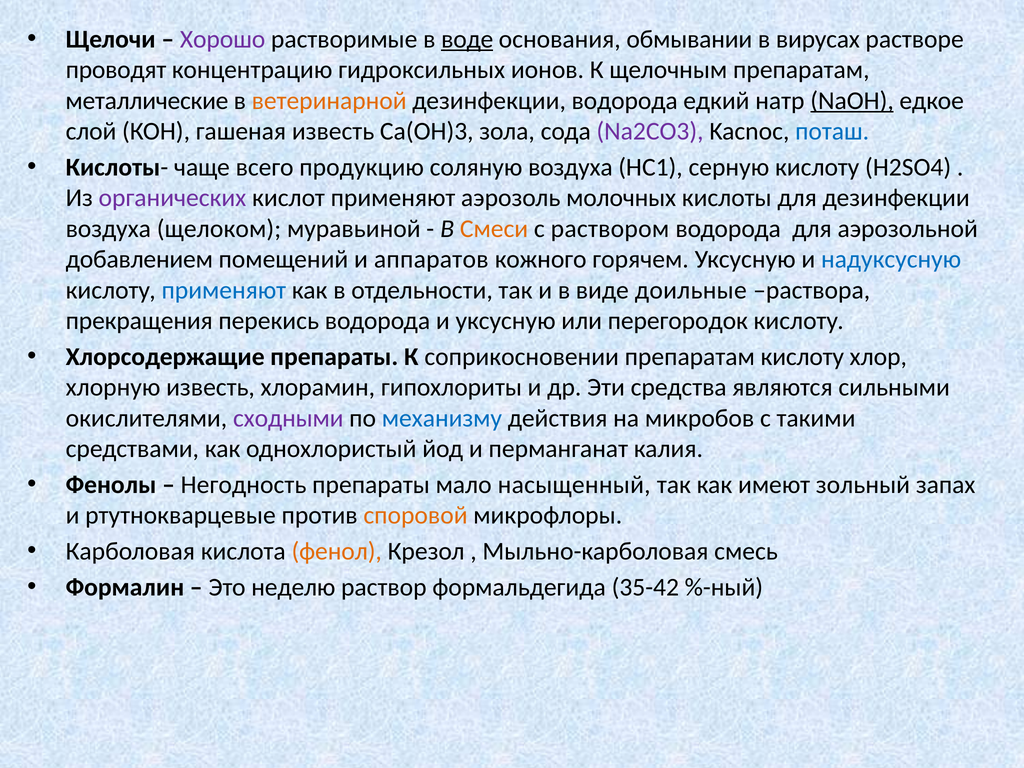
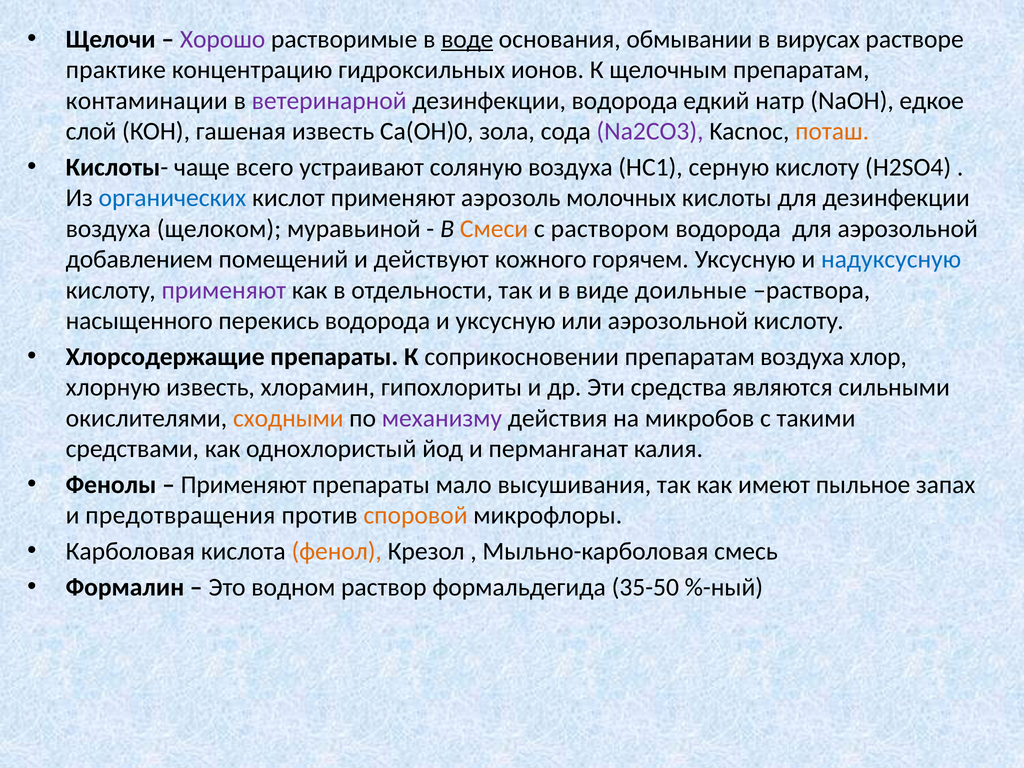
проводят: проводят -> практике (116, 70)
металлические: металлические -> контаминации (147, 101)
ветеринарной colour: orange -> purple (329, 101)
NaOH underline: present -> none (852, 101)
Са(ОН)3: Са(ОН)3 -> Са(ОН)0 (427, 131)
поташ colour: blue -> orange (832, 131)
продукцию: продукцию -> устраивают (362, 167)
органических colour: purple -> blue (172, 198)
аппаратов: аппаратов -> действуют (431, 259)
применяют colour: blue -> purple (224, 290)
прекращения: прекращения -> насыщенного (139, 321)
или перегородок: перегородок -> аэрозольной (678, 321)
препаратам кислоту: кислоту -> воздуха (802, 357)
сходными colour: purple -> orange (288, 418)
механизму colour: blue -> purple (442, 418)
Негодность: Негодность -> Применяют (244, 485)
насыщенный: насыщенный -> высушивания (574, 485)
зольный: зольный -> пыльное (863, 485)
ртутнокварцевые: ртутнокварцевые -> предотвращения (180, 515)
неделю: неделю -> водном (293, 587)
35-42: 35-42 -> 35-50 (645, 587)
